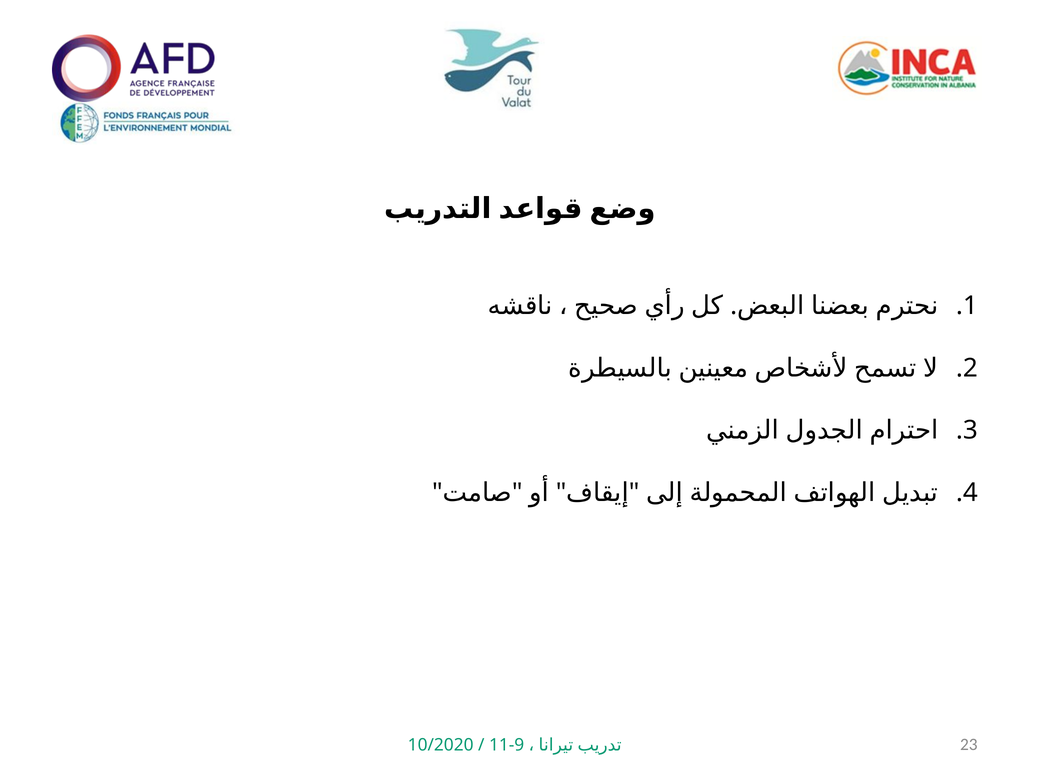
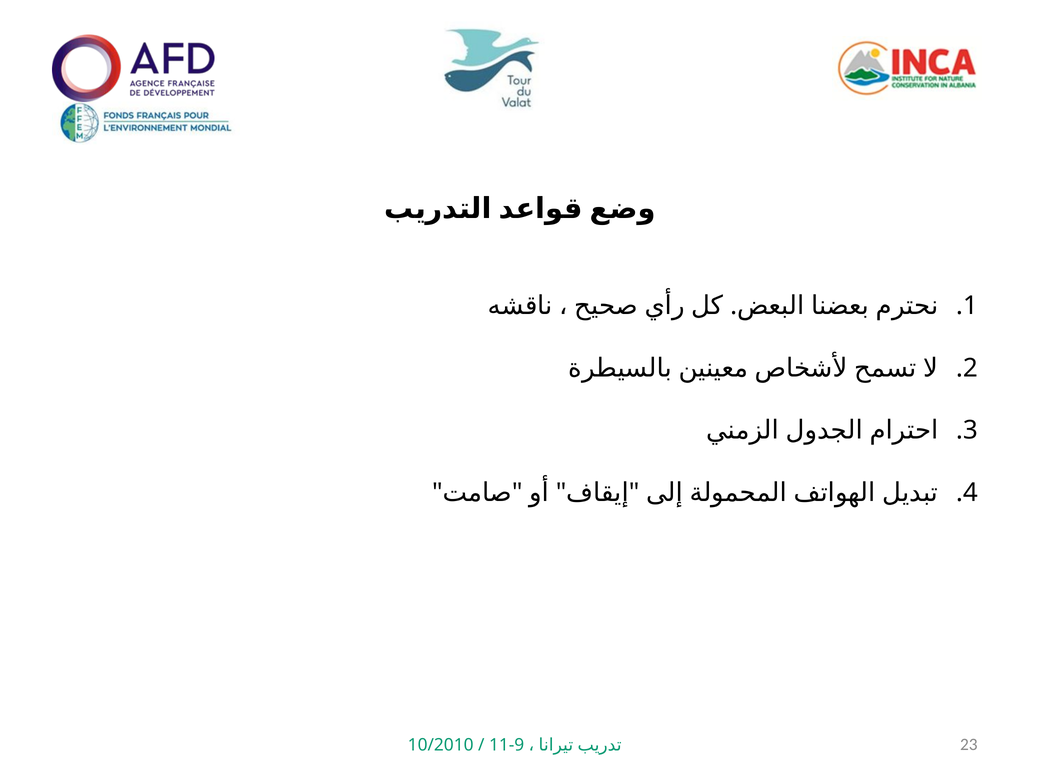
10/2020: 10/2020 -> 10/2010 (441, 745)
